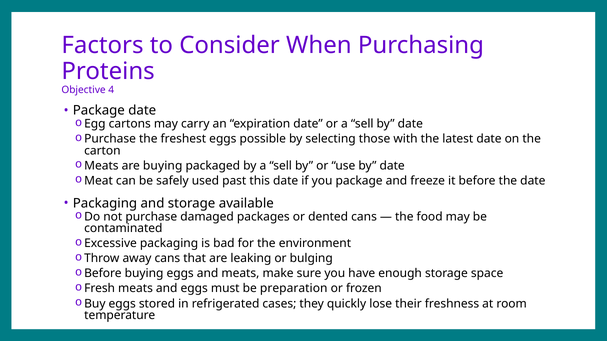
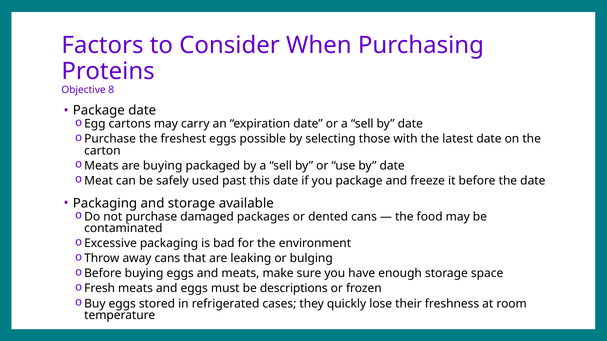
4: 4 -> 8 (111, 90)
preparation: preparation -> descriptions (294, 289)
